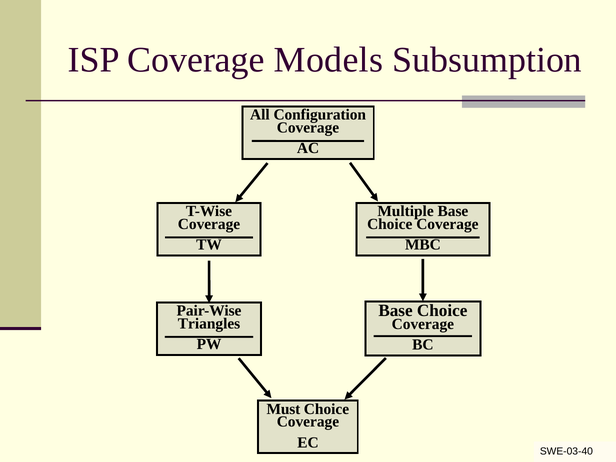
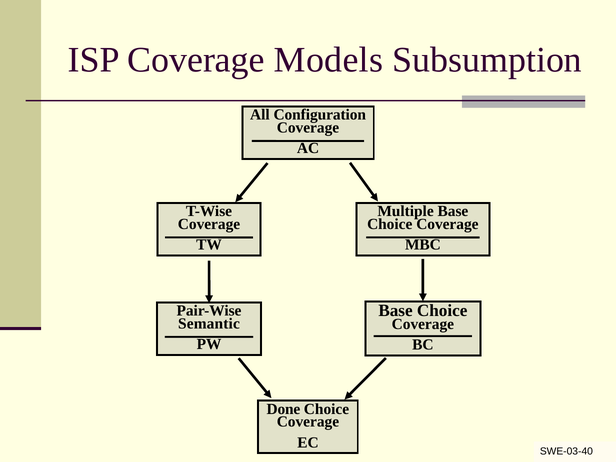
Triangles: Triangles -> Semantic (209, 324)
Must: Must -> Done (283, 409)
